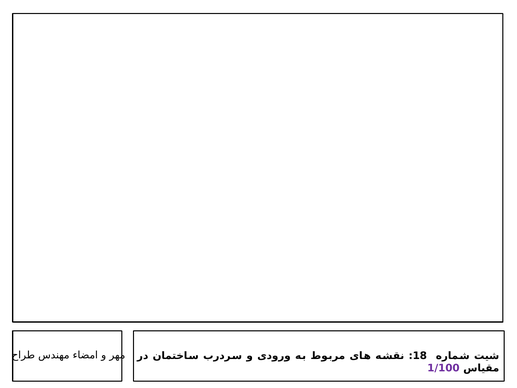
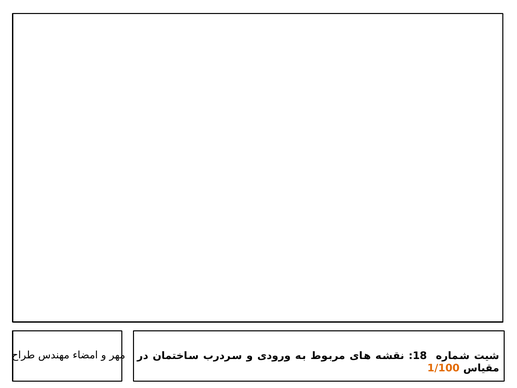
1/100 colour: purple -> orange (443, 368)
